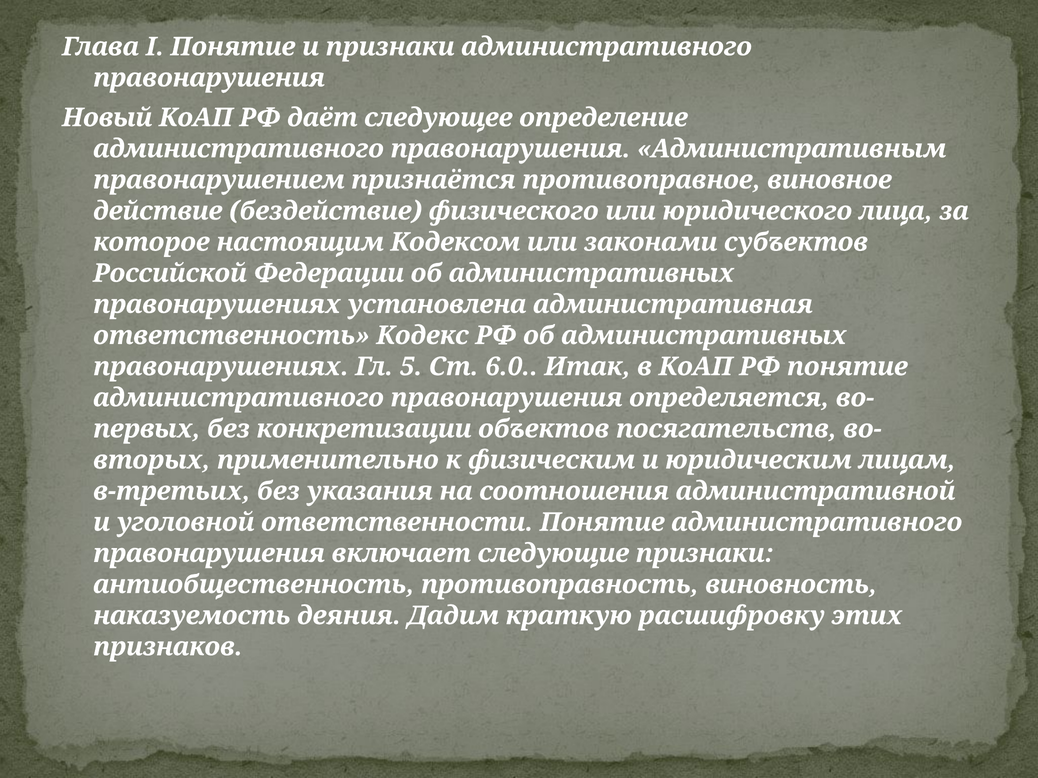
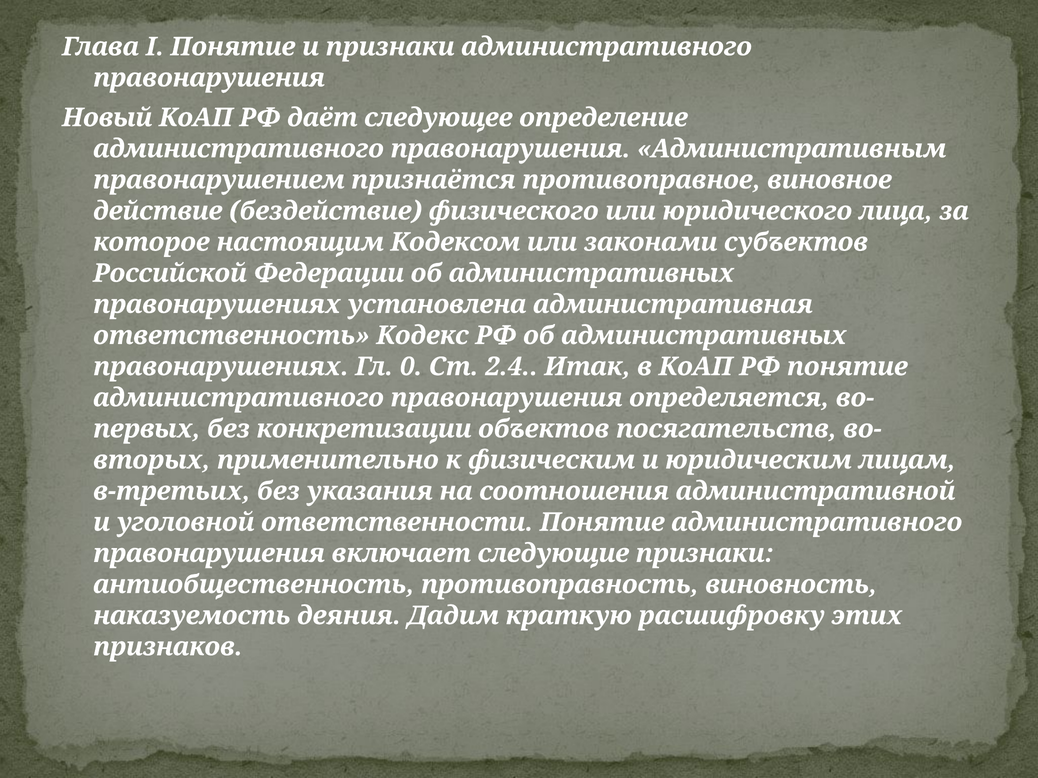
5: 5 -> 0 (411, 367)
6.0: 6.0 -> 2.4 (512, 367)
